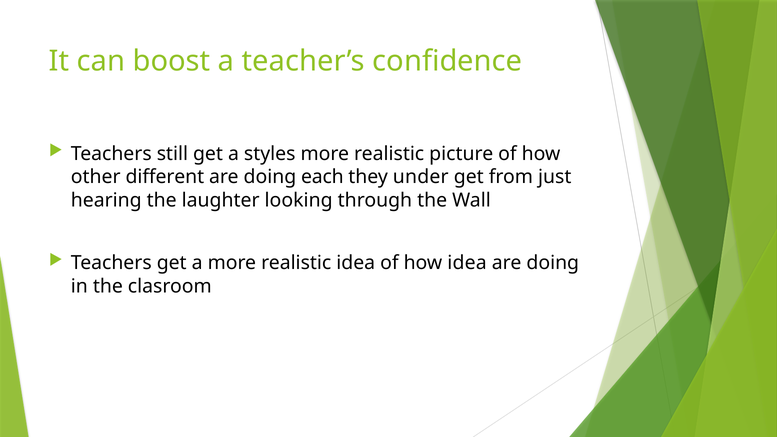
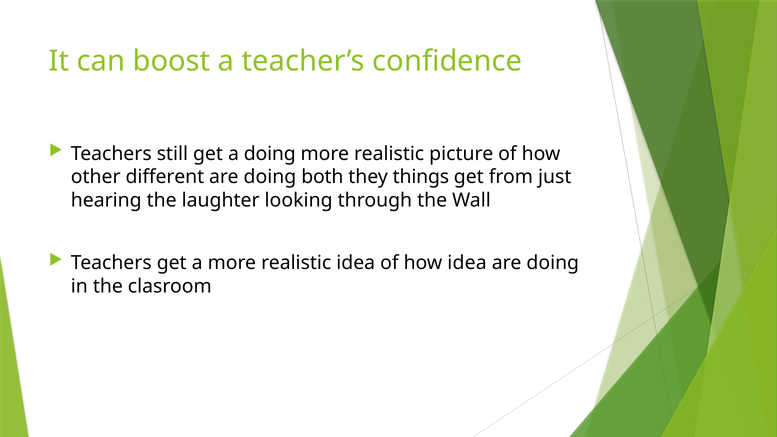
a styles: styles -> doing (270, 154)
each: each -> both (322, 177)
under: under -> things (421, 177)
